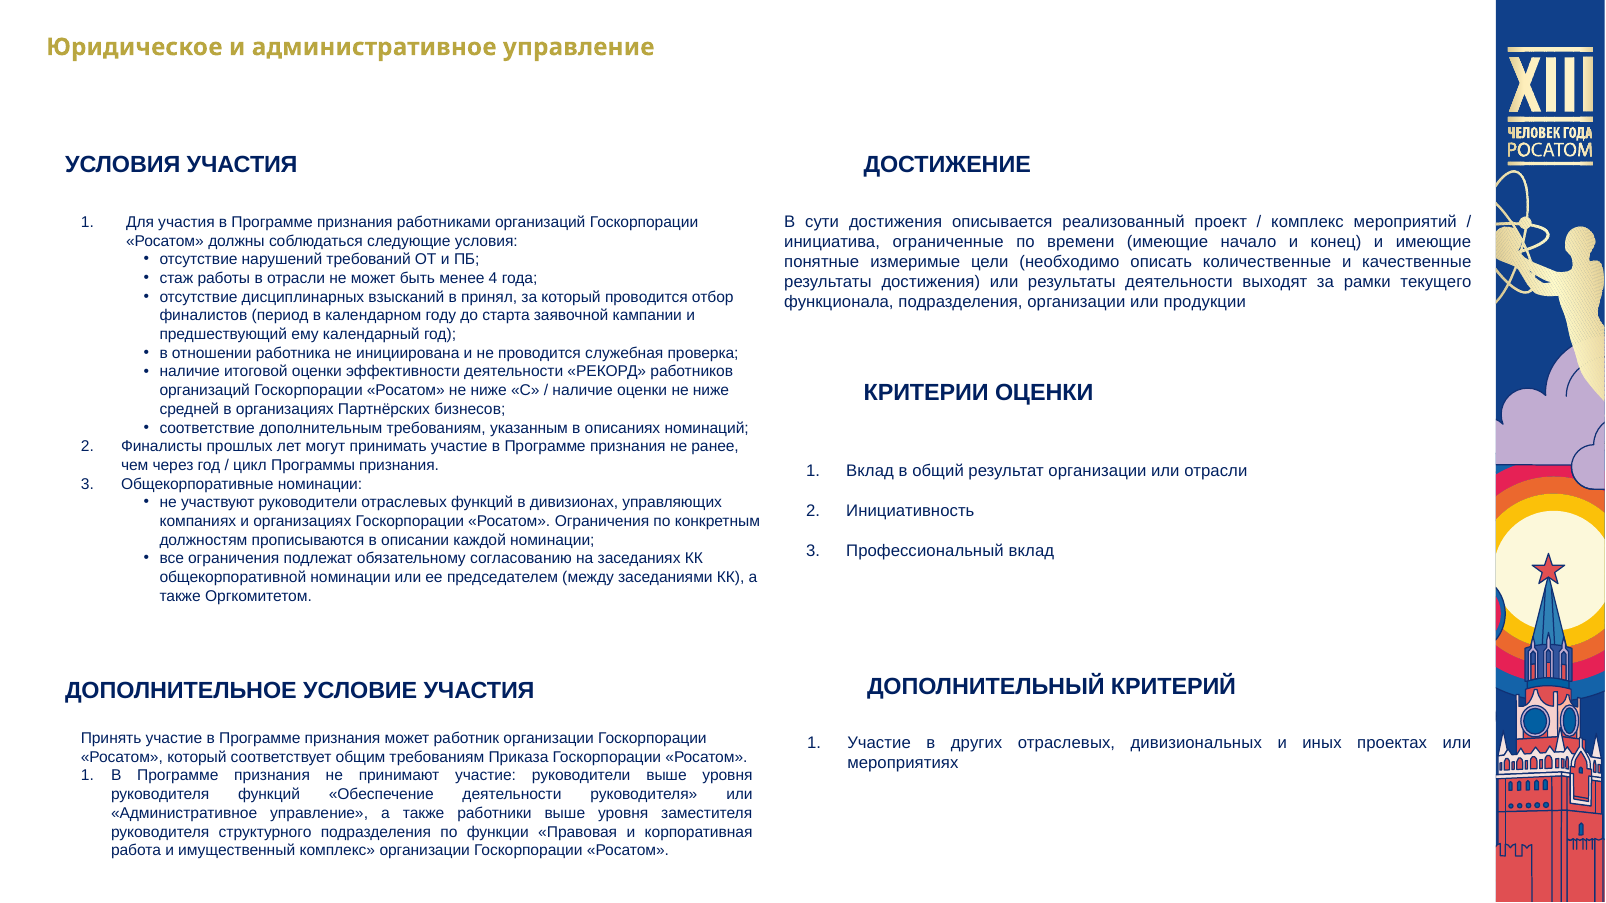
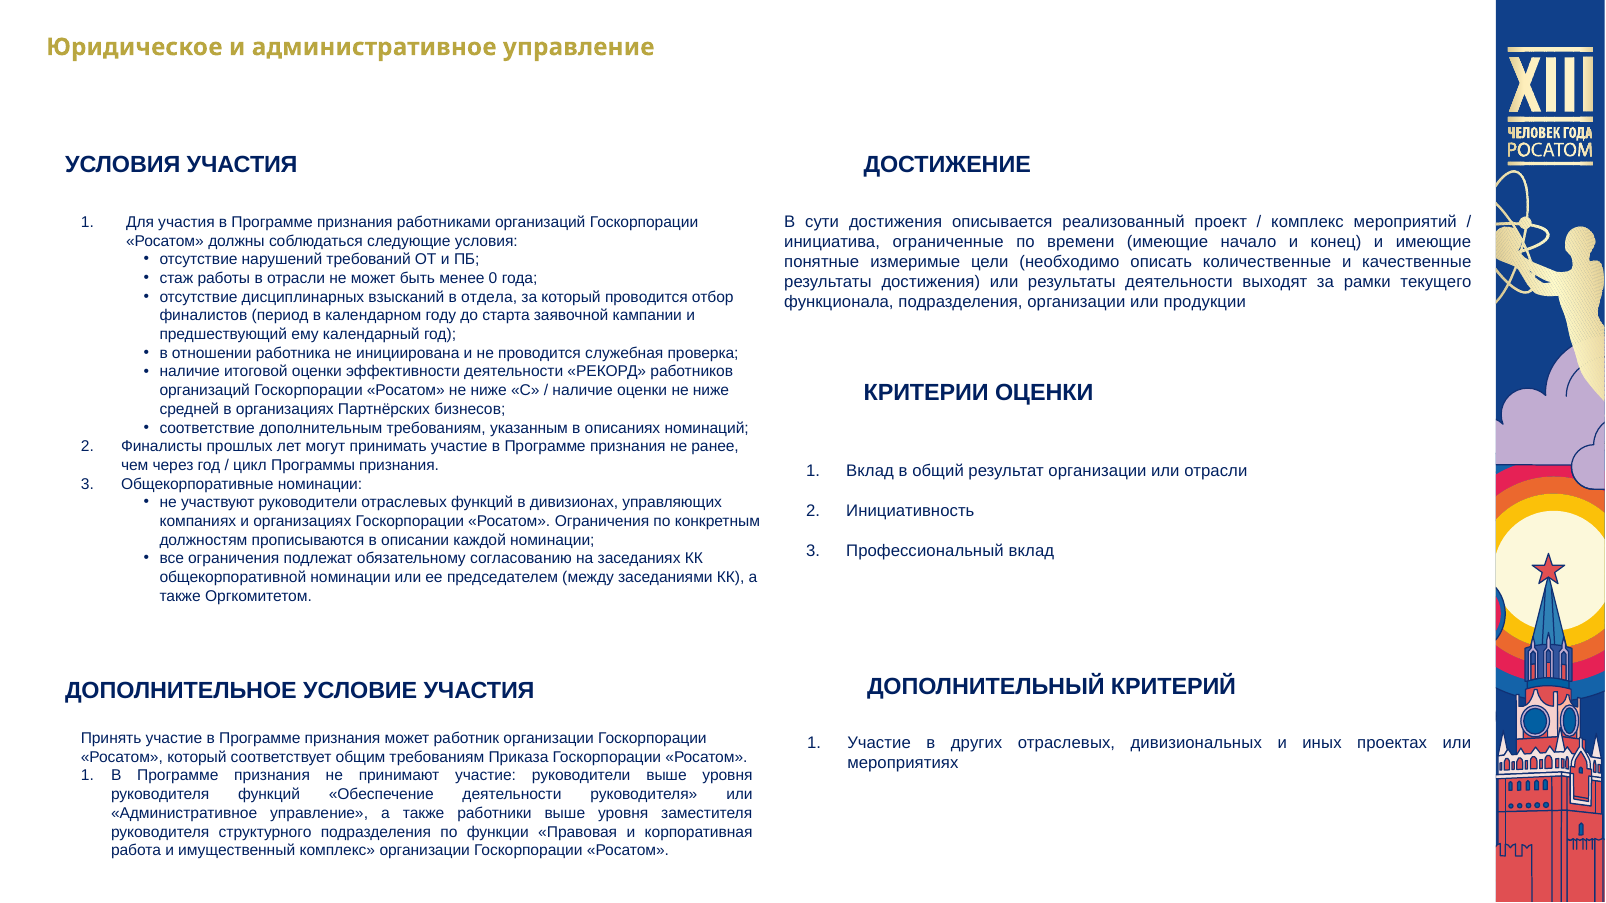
4: 4 -> 0 (493, 279)
принял: принял -> отдела (489, 297)
